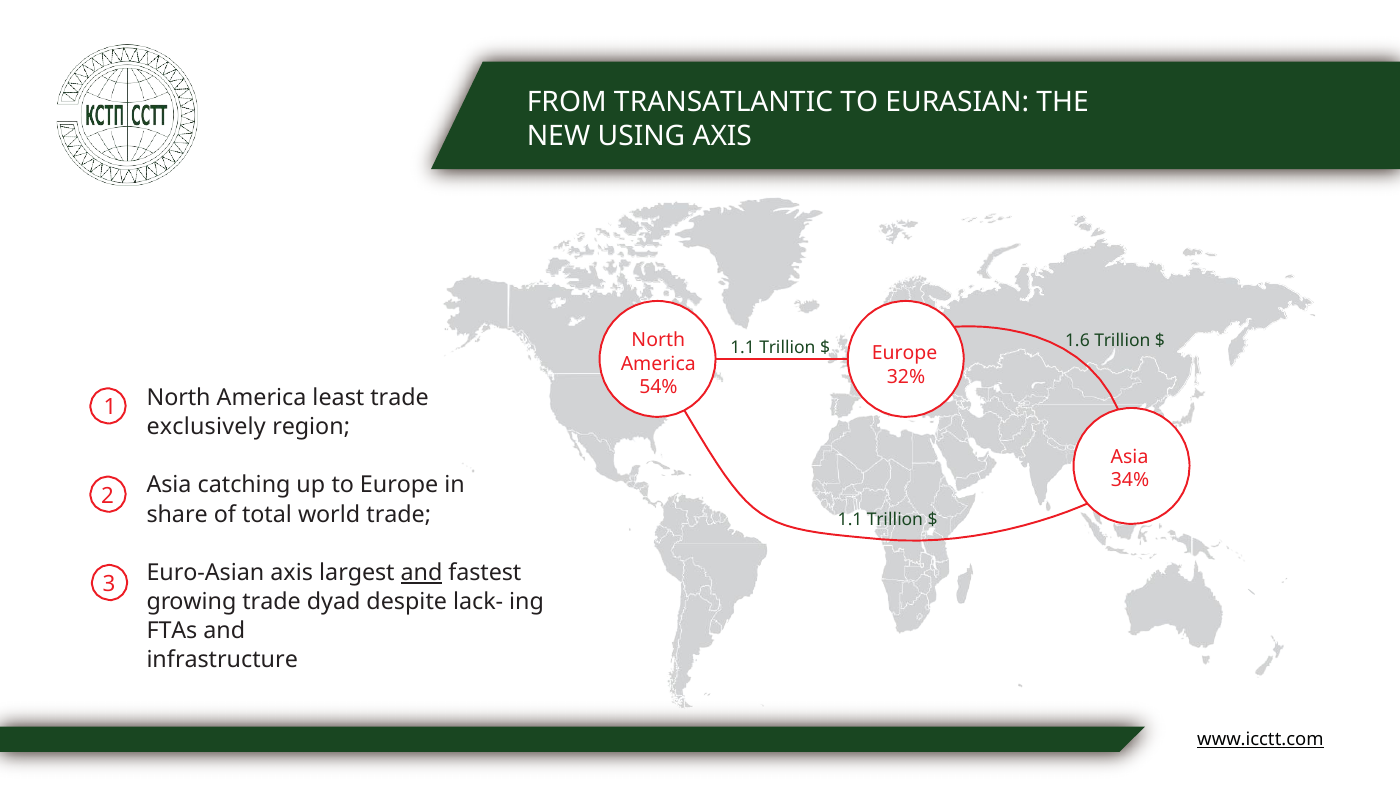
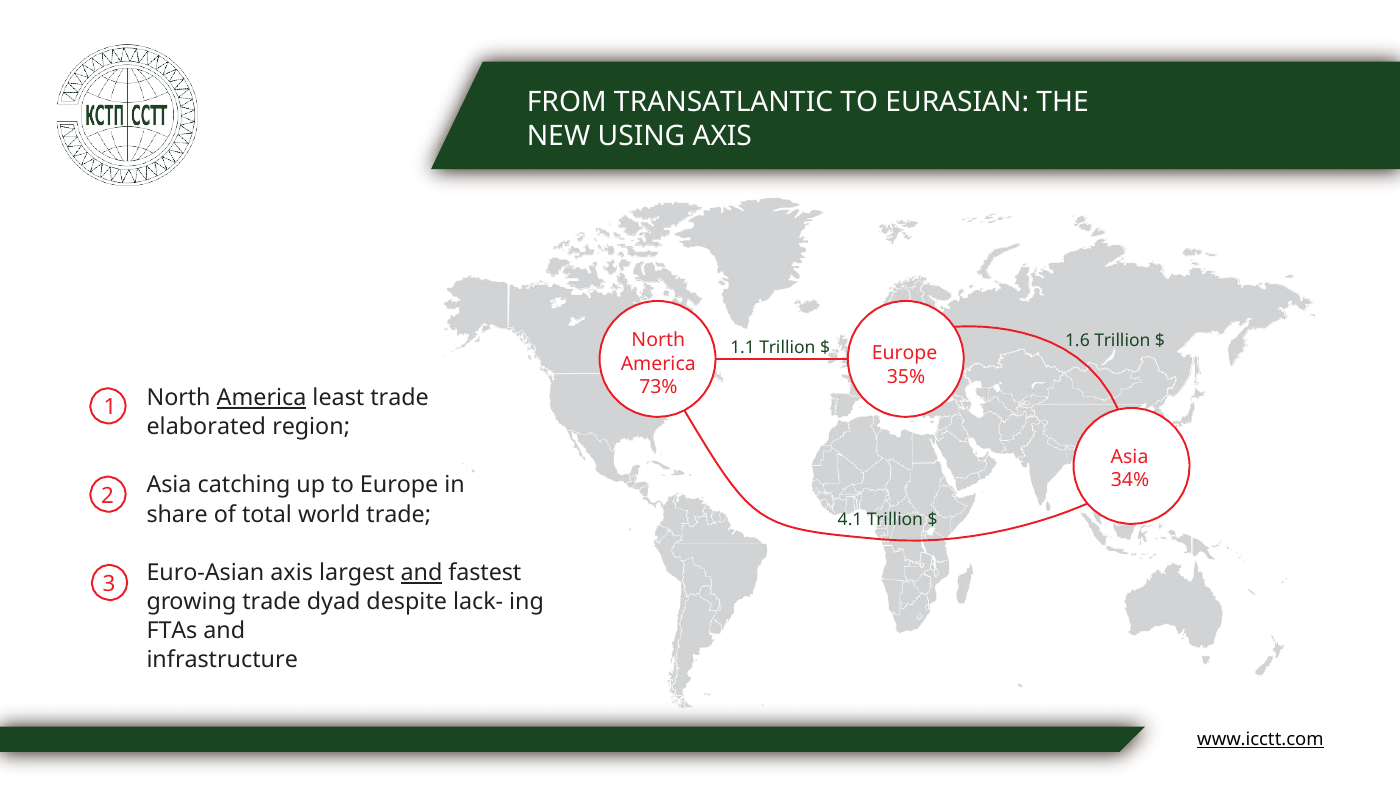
32%: 32% -> 35% (906, 377)
54%: 54% -> 73% (658, 388)
America underline: none -> present (262, 398)
exclusively: exclusively -> elaborated (206, 427)
1.1: 1.1 -> 4.1 (850, 520)
